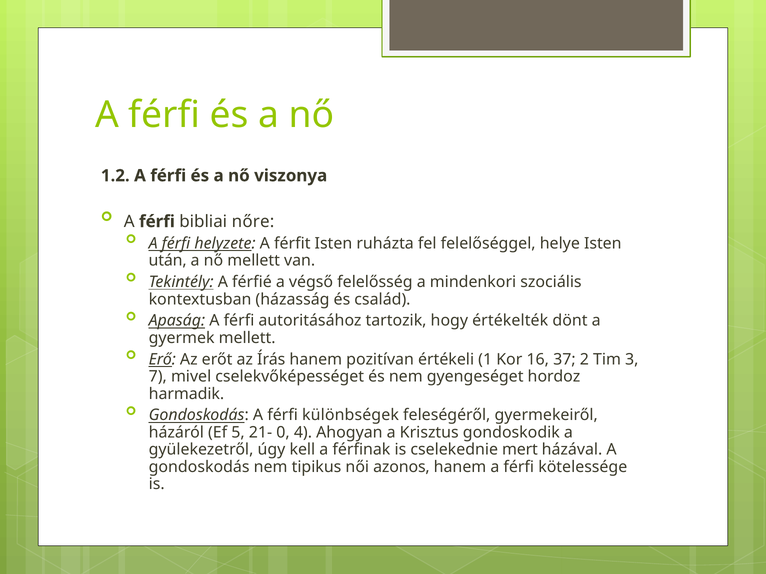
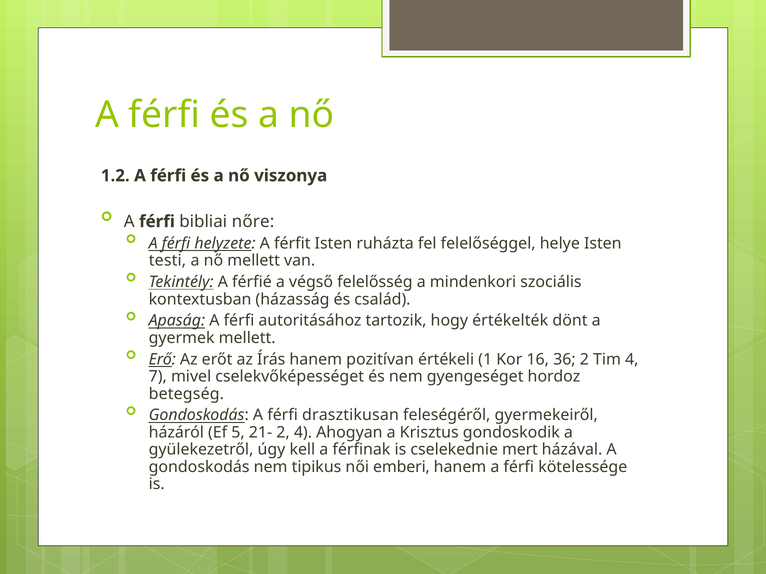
után: után -> testi (167, 261)
37: 37 -> 36 (564, 360)
Tim 3: 3 -> 4 (632, 360)
harmadik: harmadik -> betegség (186, 394)
különbségek: különbségek -> drasztikusan (350, 416)
21- 0: 0 -> 2 (283, 433)
azonos: azonos -> emberi (401, 467)
